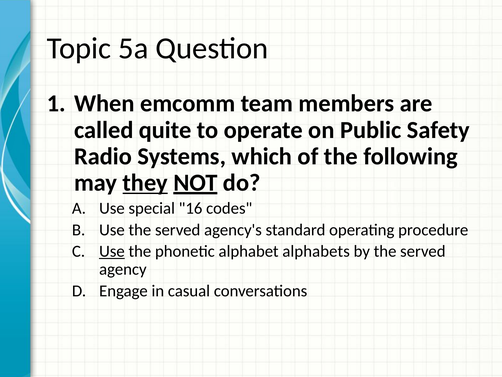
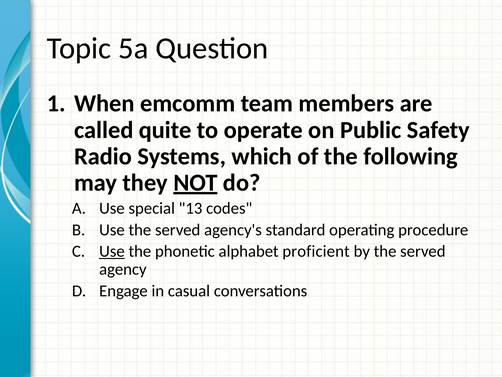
they underline: present -> none (145, 183)
16: 16 -> 13 (191, 208)
alphabets: alphabets -> proficient (316, 251)
